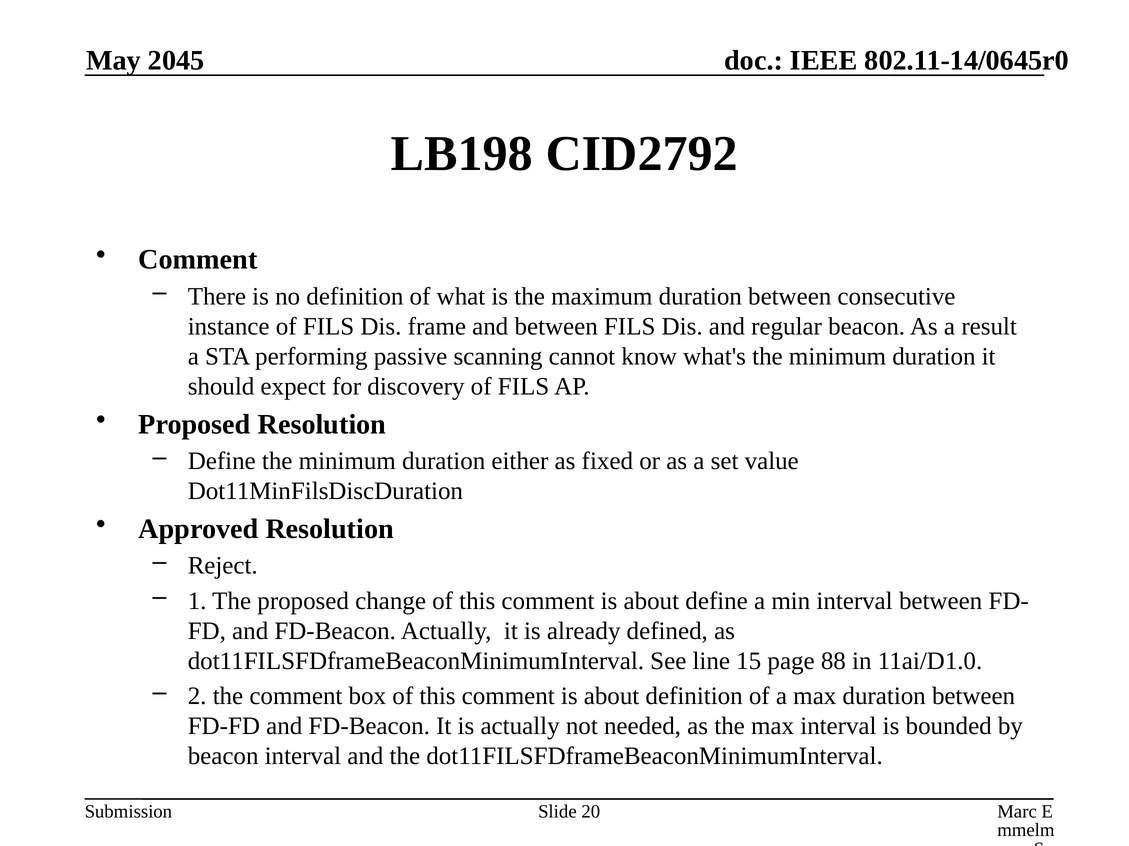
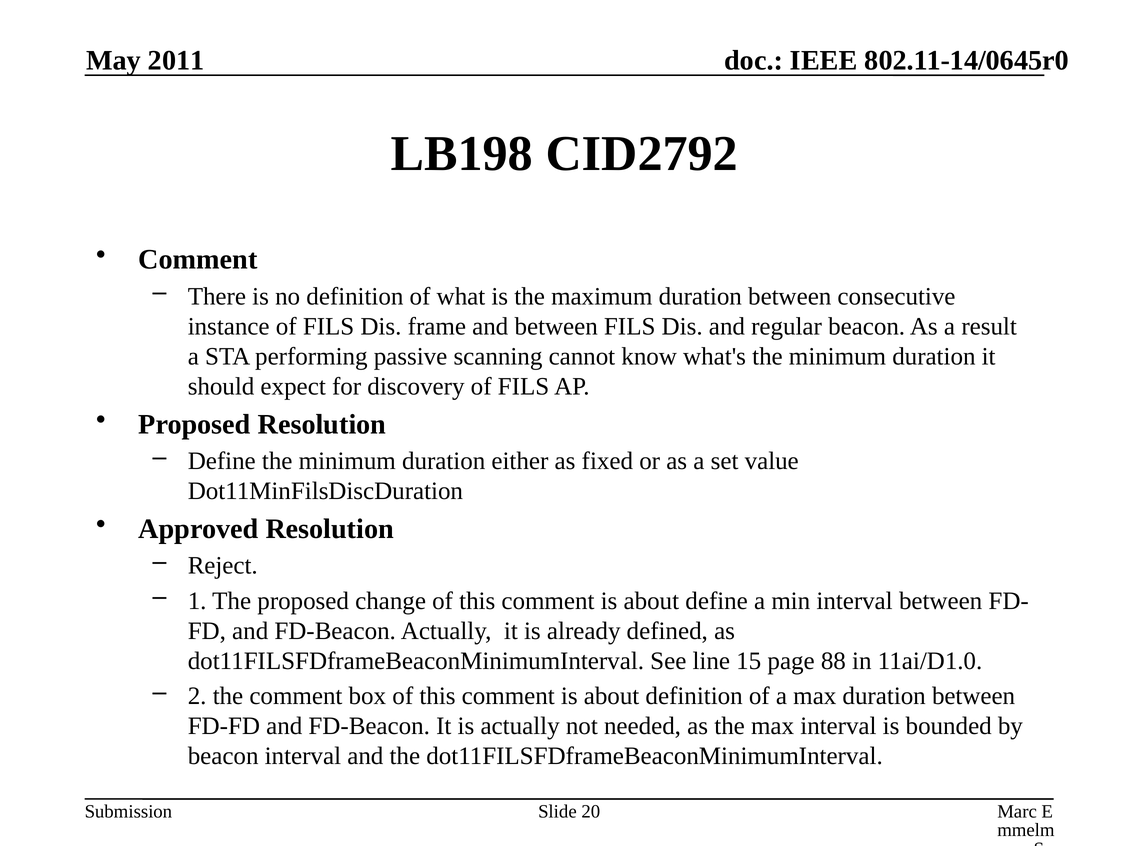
2045: 2045 -> 2011 (176, 60)
